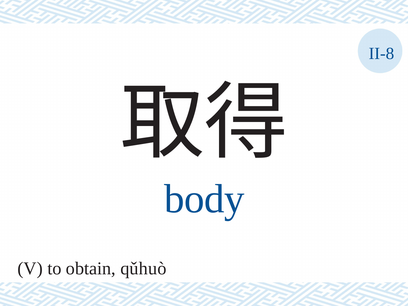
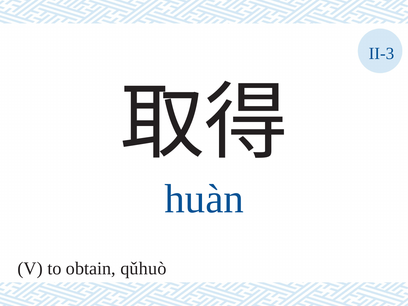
II-8: II-8 -> II-3 (382, 53)
body: body -> huàn (204, 199)
